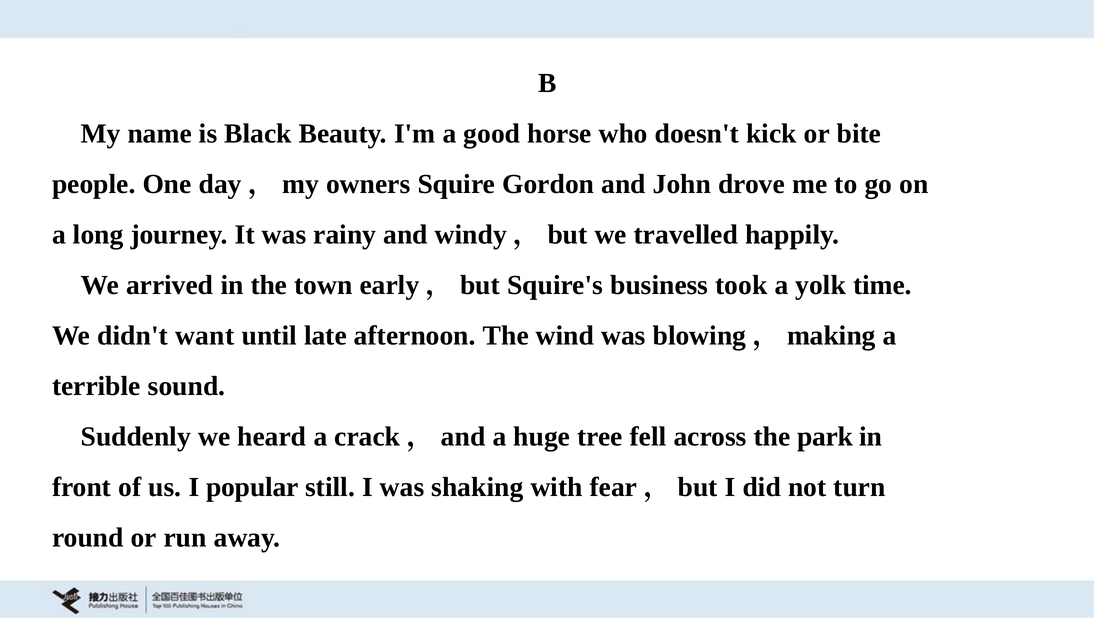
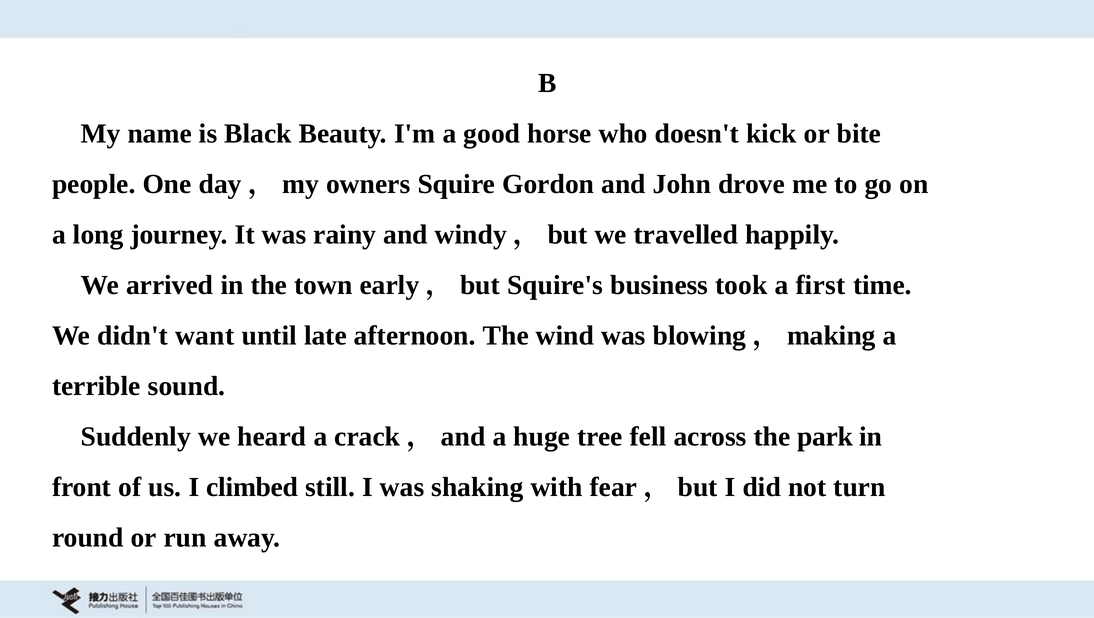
yolk: yolk -> first (821, 286)
popular: popular -> climbed (252, 488)
